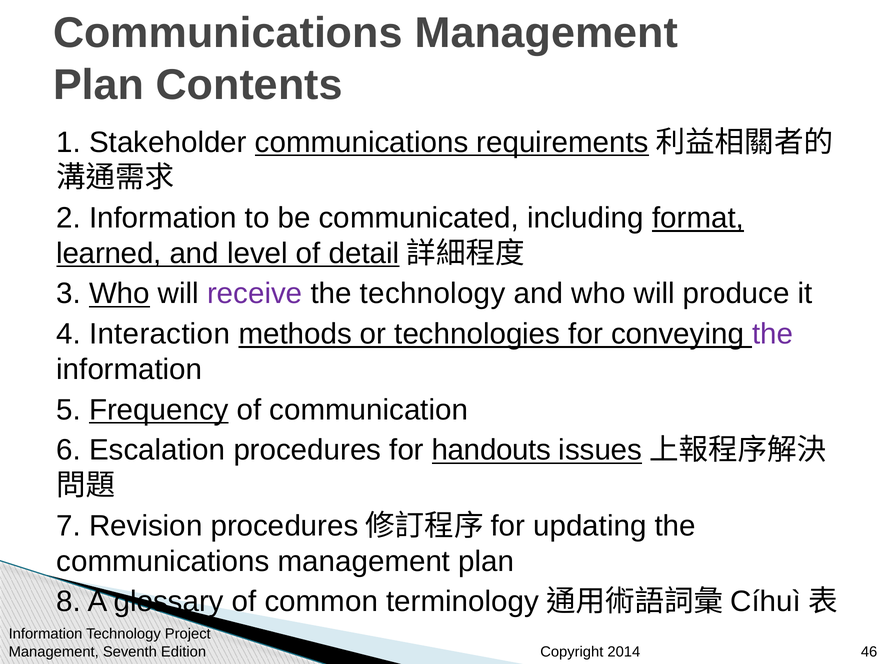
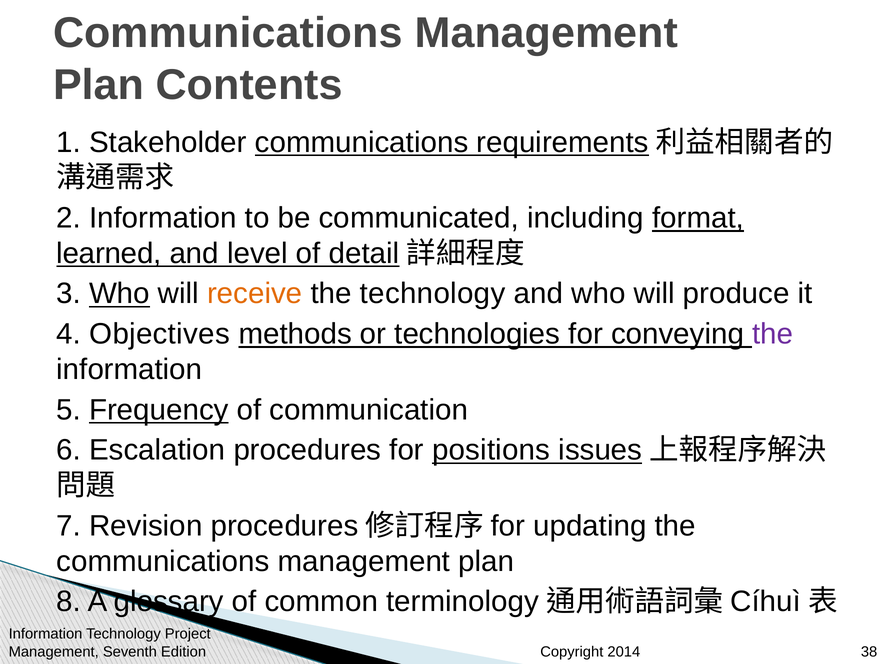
receive colour: purple -> orange (255, 294)
Interaction: Interaction -> Objectives (160, 334)
handouts: handouts -> positions (491, 450)
46: 46 -> 38 (869, 652)
